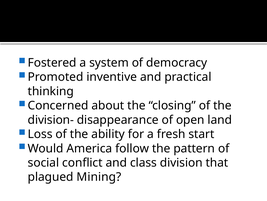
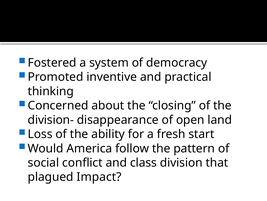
Mining: Mining -> Impact (99, 176)
